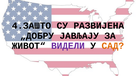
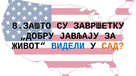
4.ЗАШТО: 4.ЗАШТО -> 8.ЗАШТО (32, 26)
РАЗВИЈЕНА: РАЗВИЈЕНА -> ЗАВРШЕТКУ (99, 26)
ВИДЕЛИ colour: purple -> blue (68, 46)
